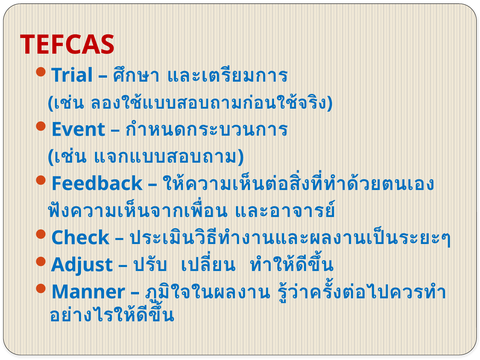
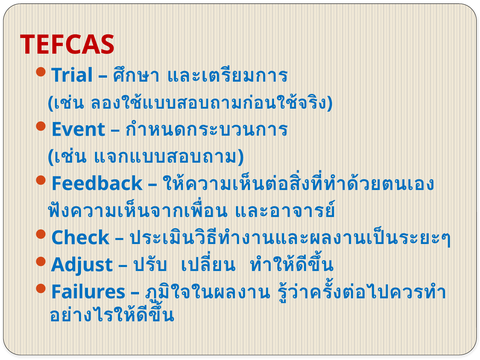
Manner: Manner -> Failures (88, 292)
